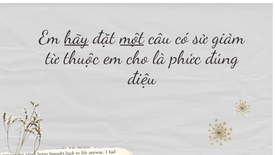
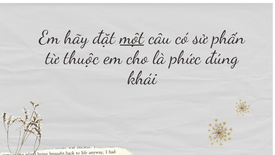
hãy underline: present -> none (76, 37)
giảm: giảm -> phấn (229, 37)
điệu: điệu -> khái (142, 78)
